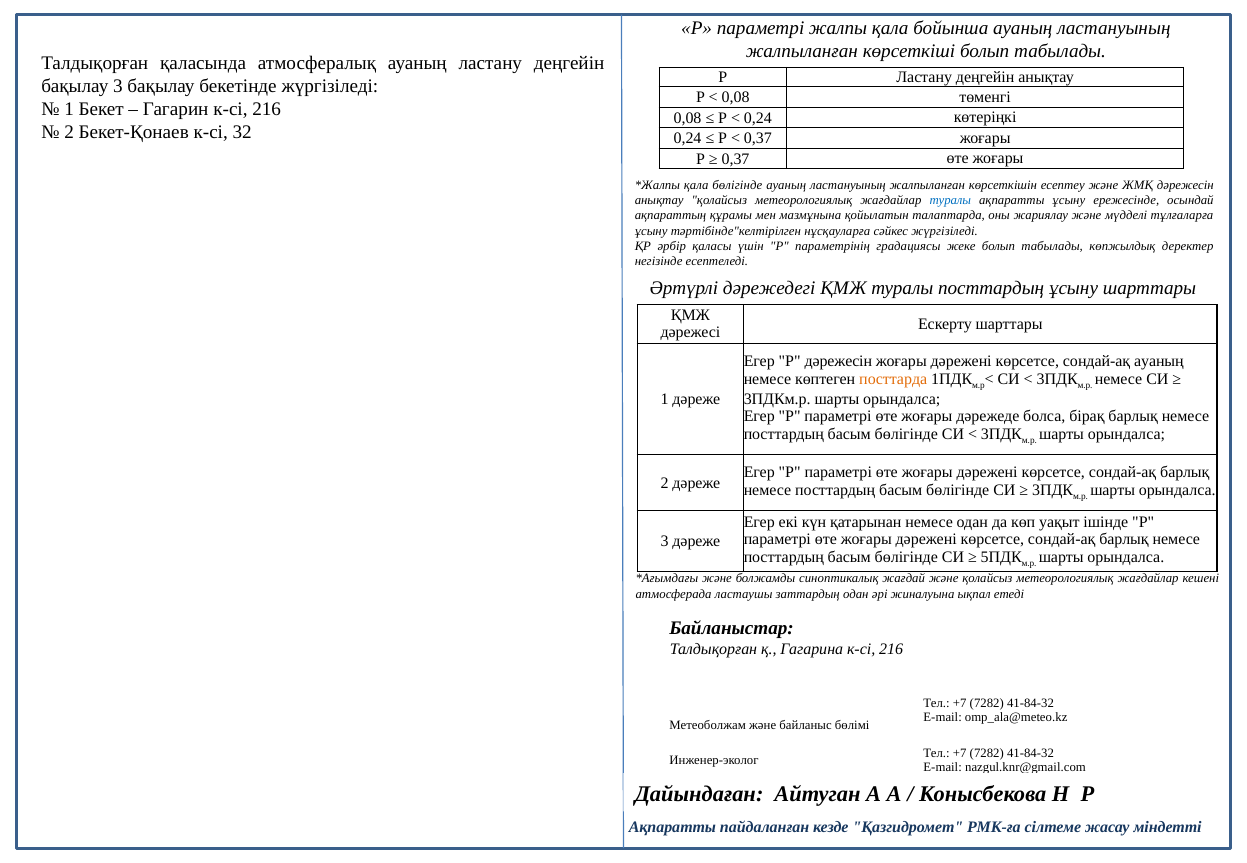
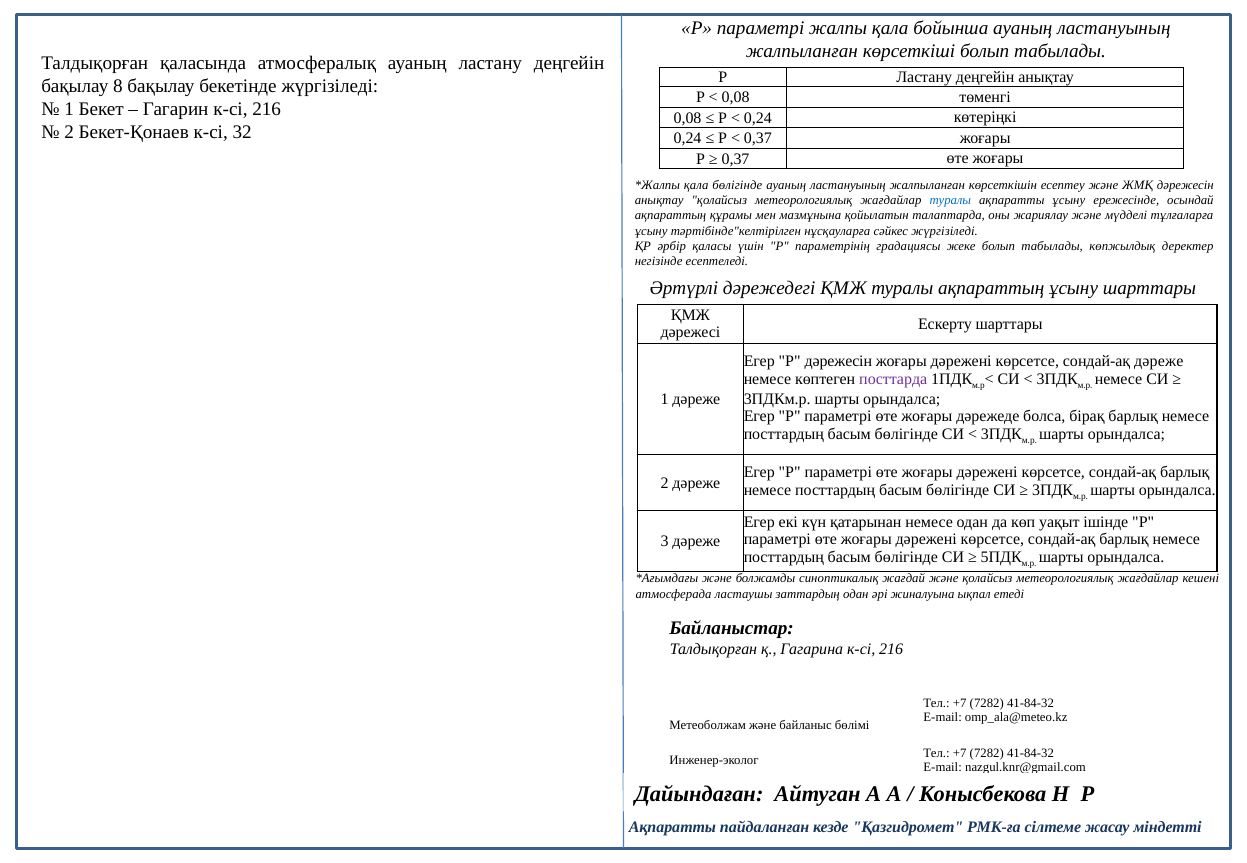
бақылау 3: 3 -> 8 (118, 86)
туралы посттардың: посттардың -> ақпараттың (991, 289)
сондай-ақ ауаның: ауаның -> дәреже (1159, 361)
посттарда colour: orange -> purple (893, 379)
